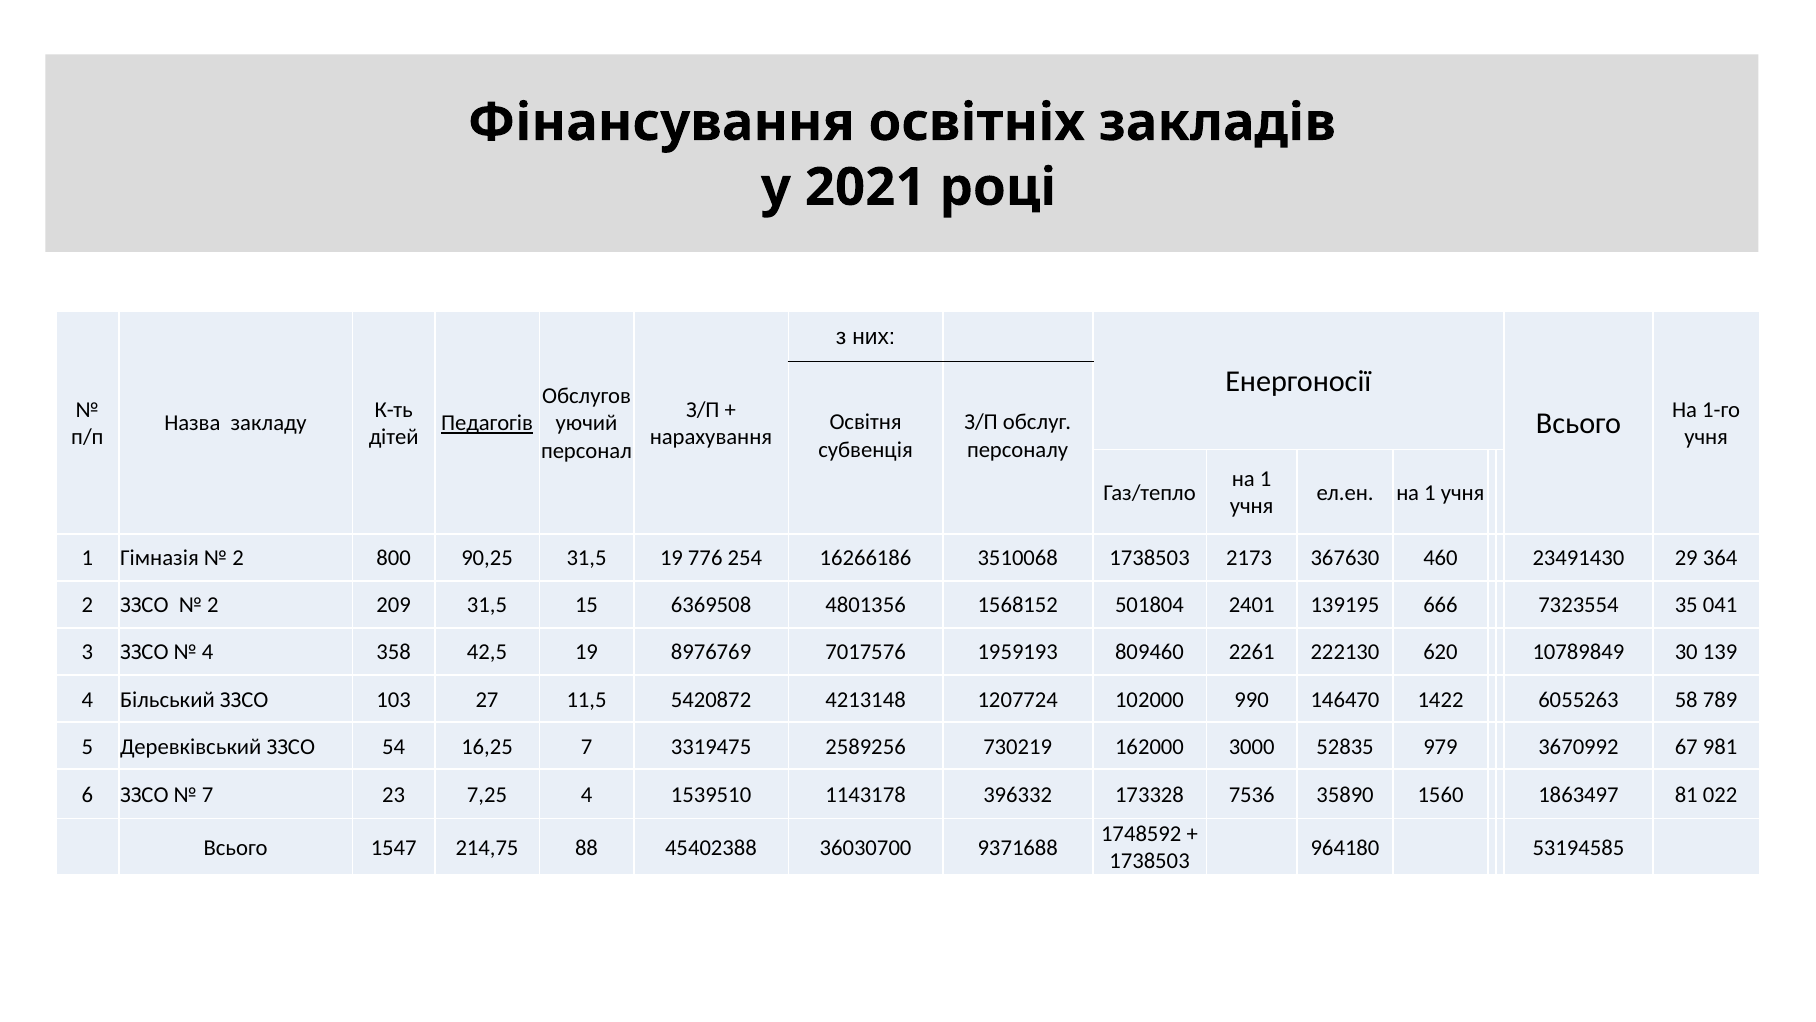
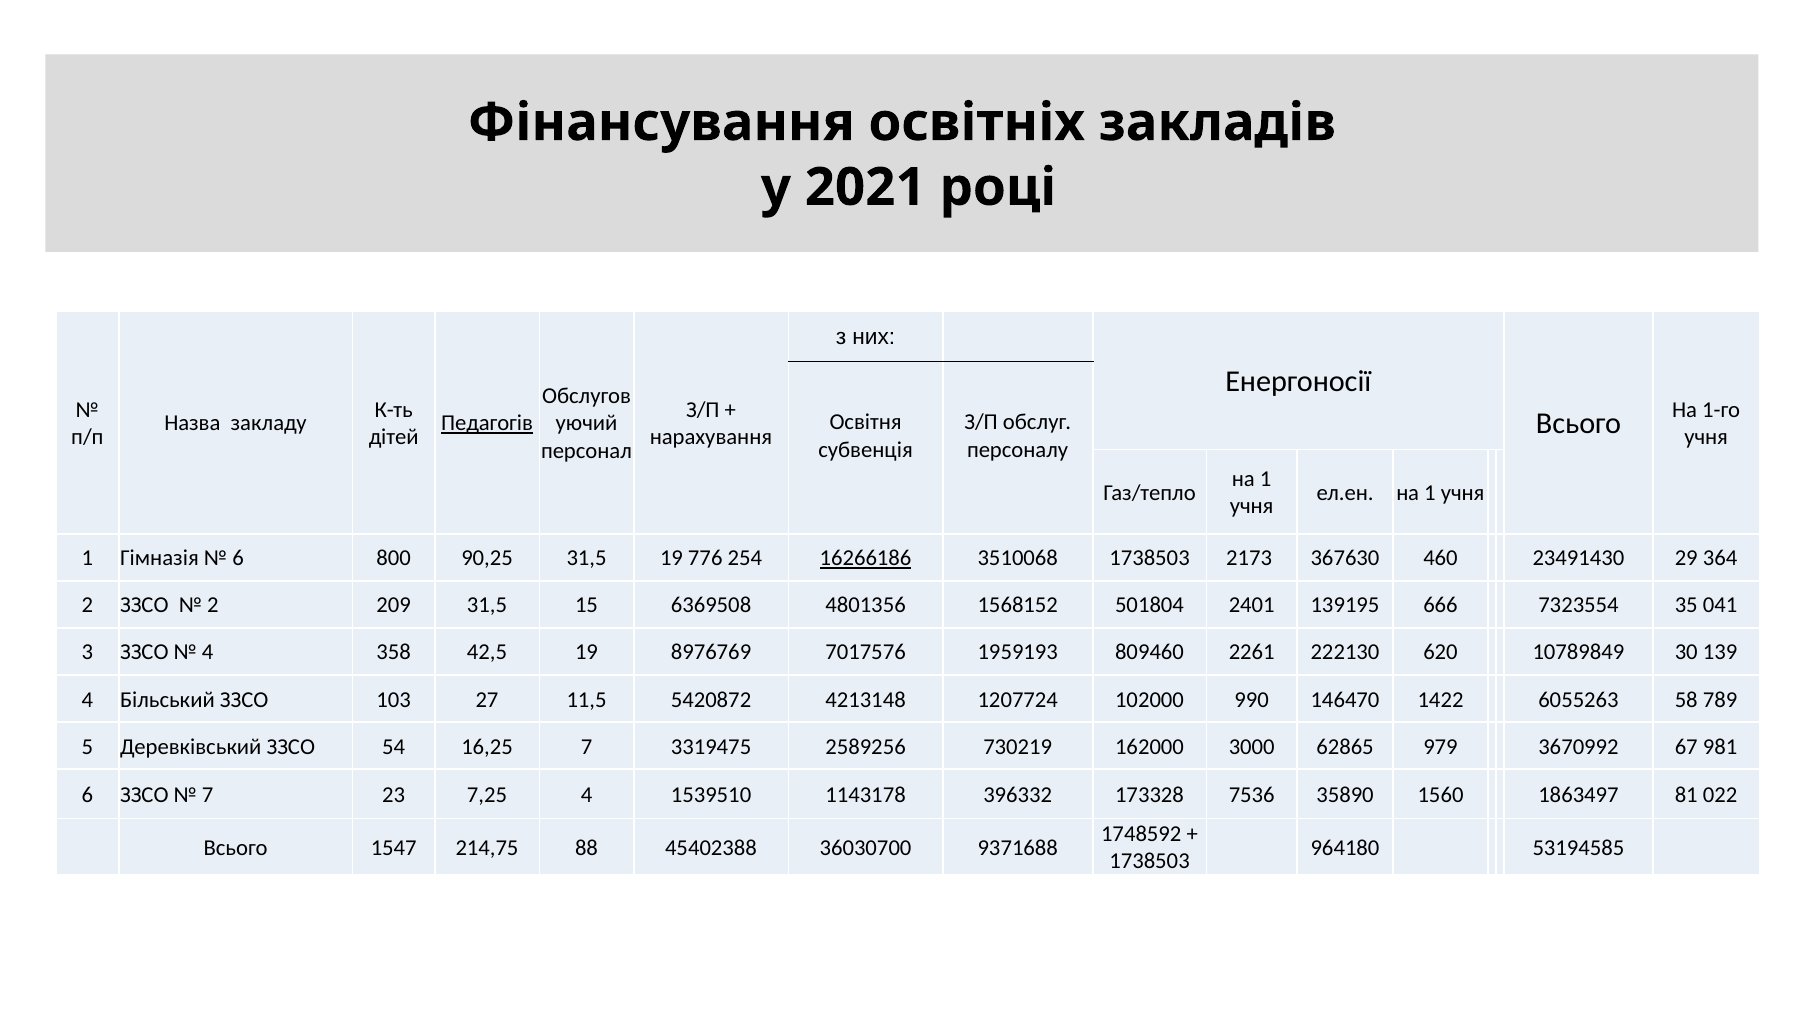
2: 2 -> 6 (238, 558)
16266186 underline: none -> present (866, 558)
52835: 52835 -> 62865 (1345, 746)
